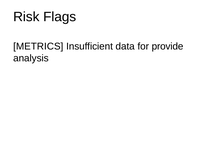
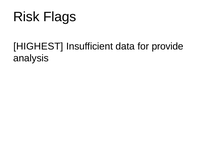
METRICS: METRICS -> HIGHEST (38, 46)
